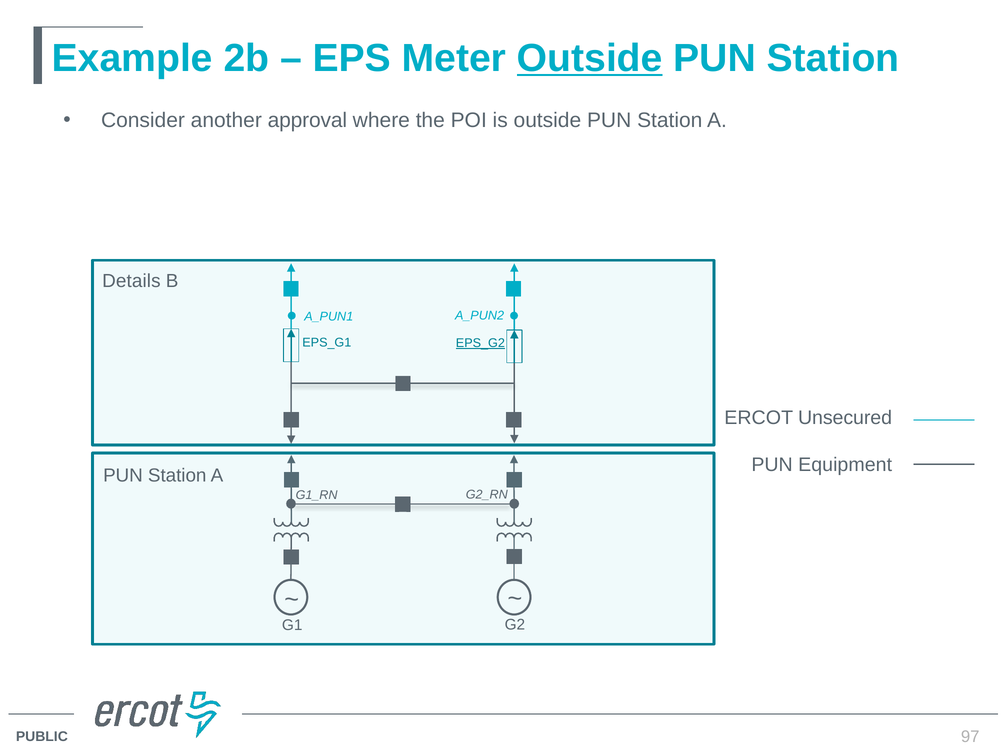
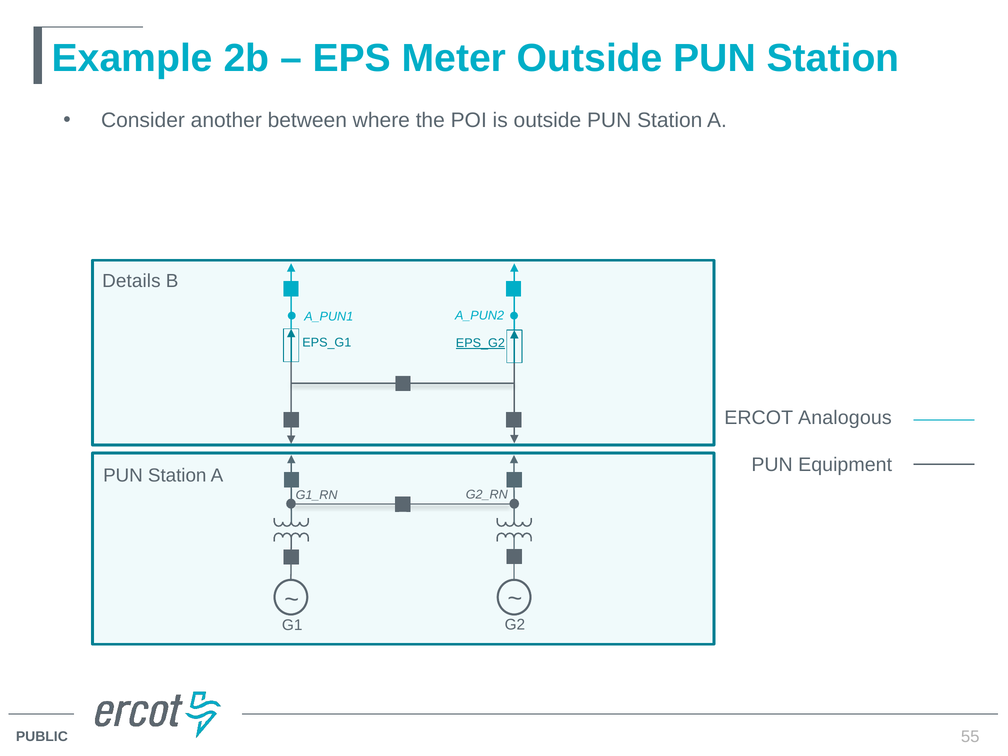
Outside underline: present -> none (590, 58)
approval: approval -> between (307, 120)
Unsecured: Unsecured -> Analogous (845, 418)
97: 97 -> 55 (970, 737)
